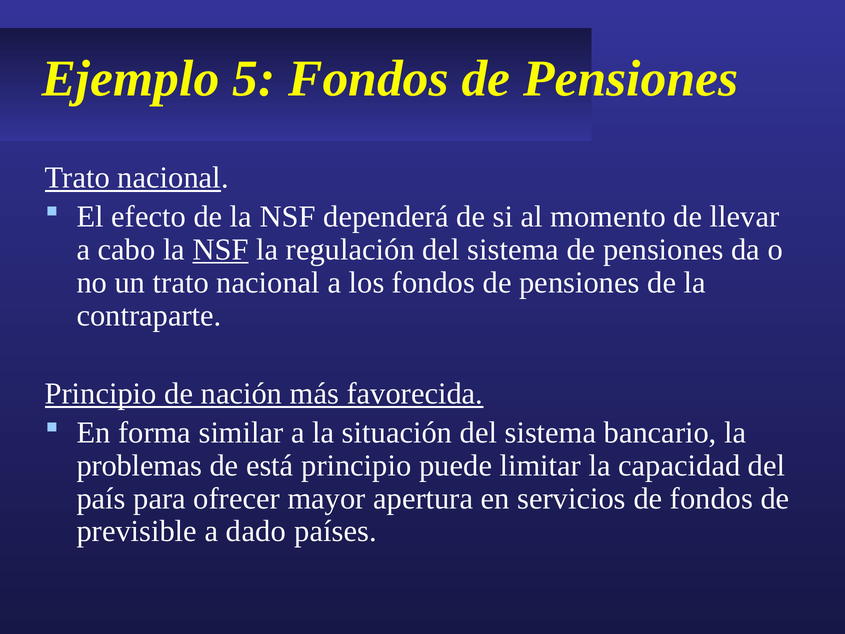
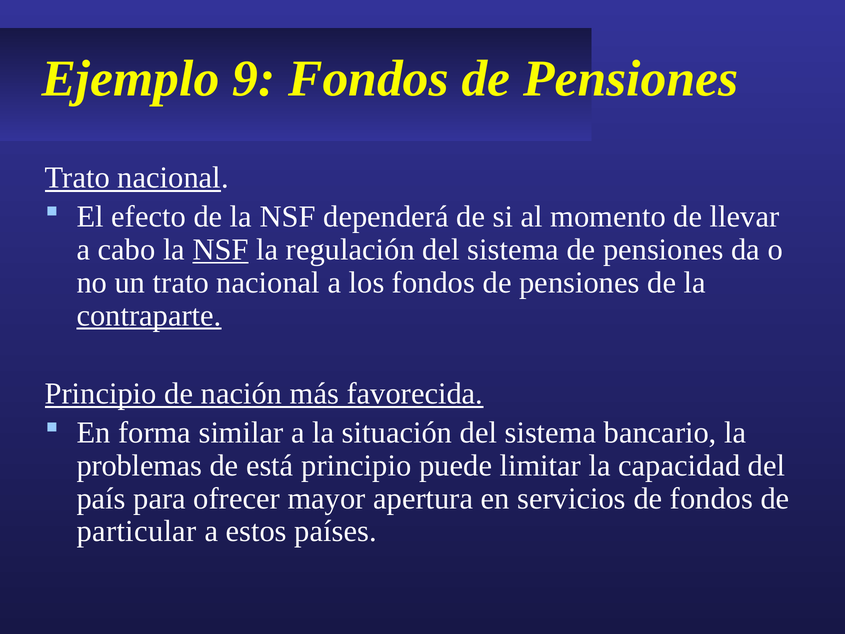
5: 5 -> 9 (254, 79)
contraparte underline: none -> present (149, 315)
previsible: previsible -> particular (137, 531)
dado: dado -> estos (256, 531)
